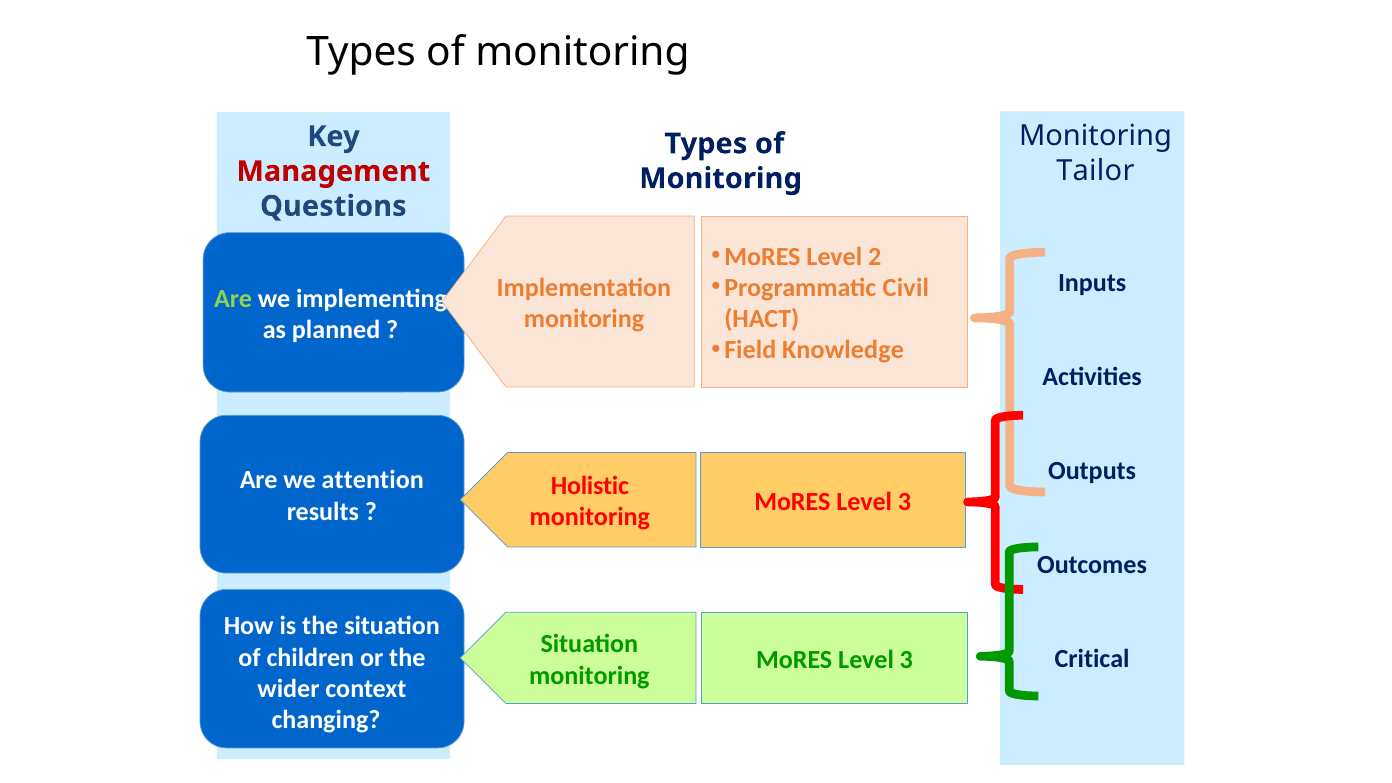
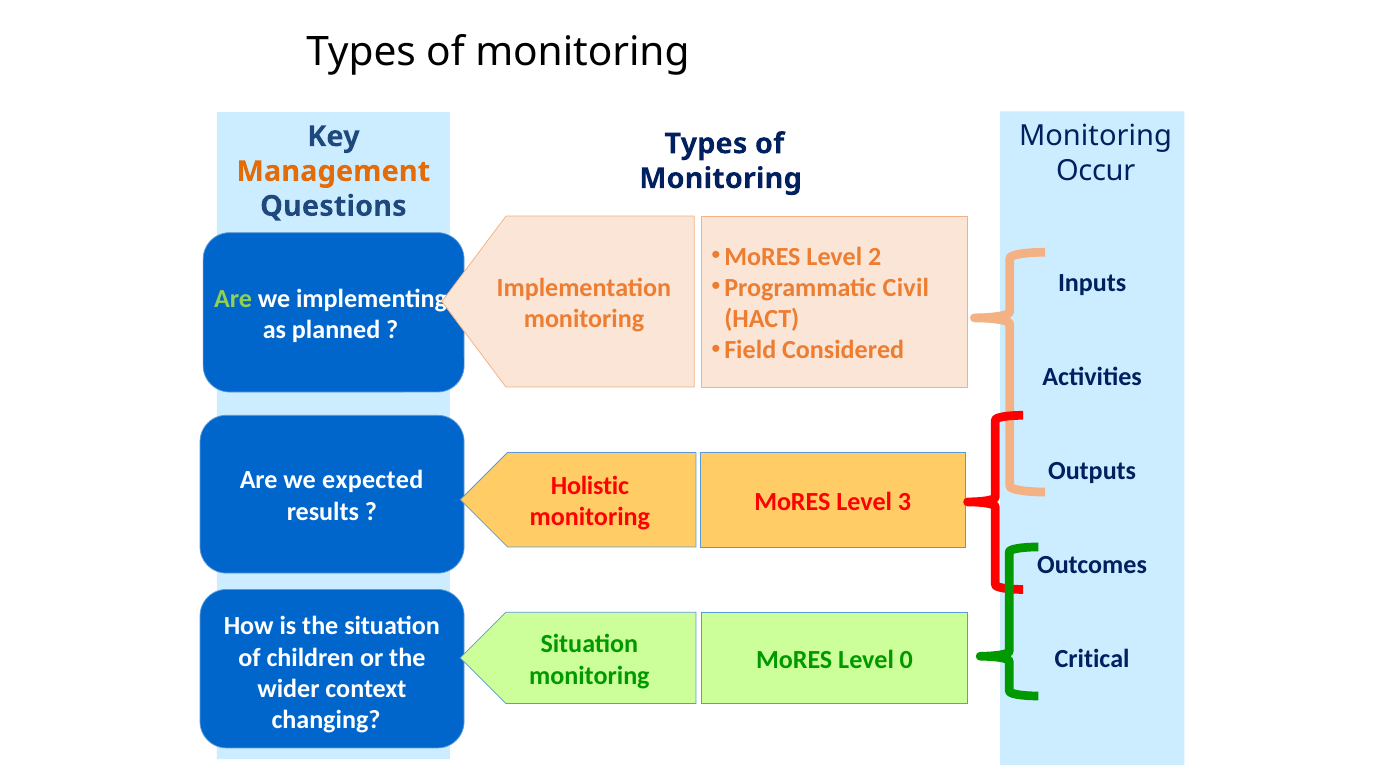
Tailor: Tailor -> Occur (1096, 171)
Management colour: red -> orange (333, 171)
Knowledge: Knowledge -> Considered (843, 350)
attention: attention -> expected (373, 480)
3: 3 -> 0 (906, 660)
